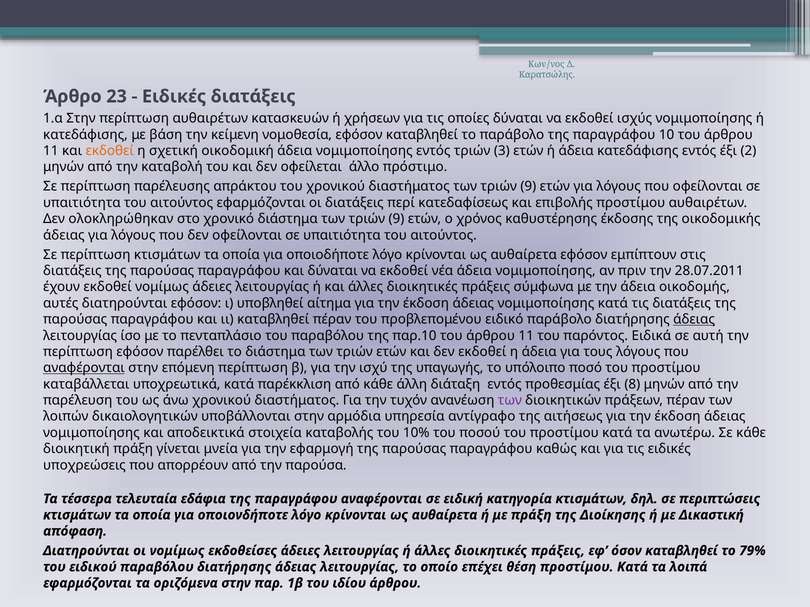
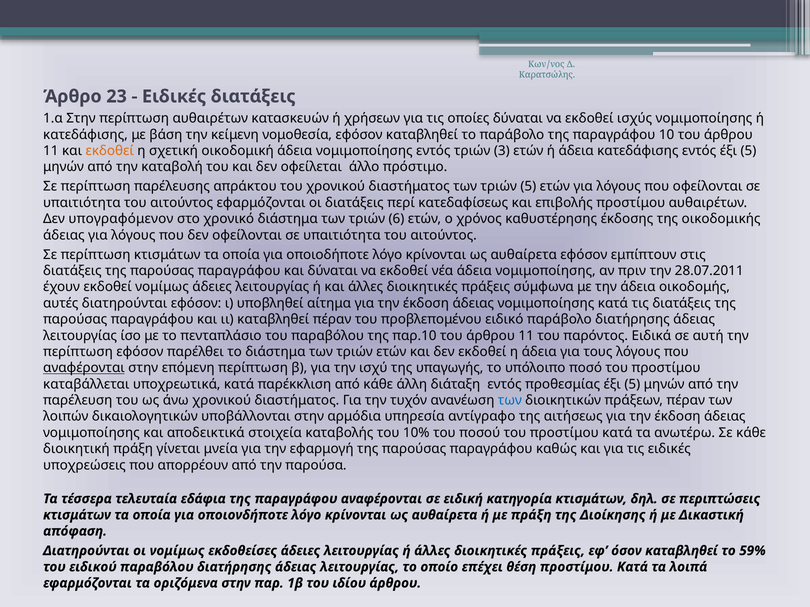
εντός έξι 2: 2 -> 5 (748, 151)
διαστήματος των τριών 9: 9 -> 5 (528, 187)
ολοκληρώθηκαν: ολοκληρώθηκαν -> υπογραφόμενον (121, 219)
διάστημα των τριών 9: 9 -> 6 (396, 219)
άδειας underline: present -> none (694, 320)
προθεσμίας έξι 8: 8 -> 5 (632, 384)
των colour: purple -> blue (510, 401)
79%: 79% -> 59% (752, 551)
